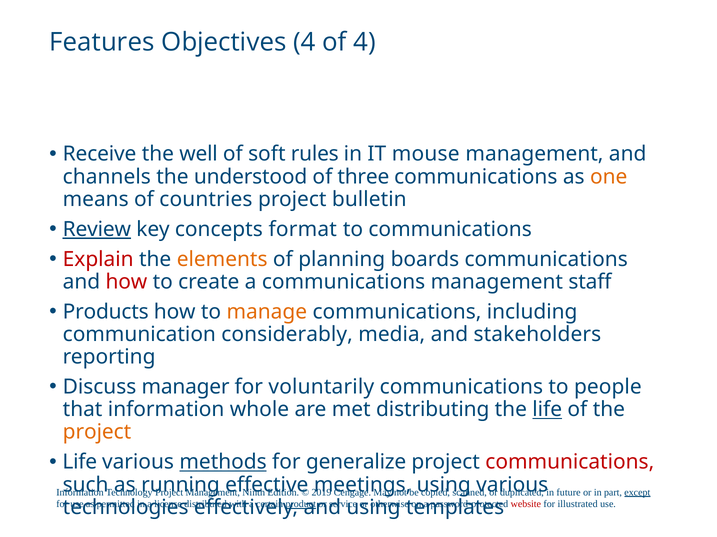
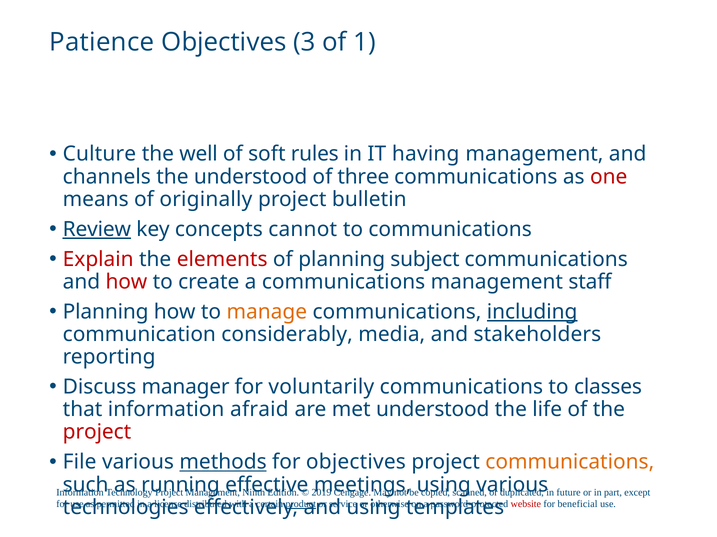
Features: Features -> Patience (102, 42)
Objectives 4: 4 -> 3 (304, 42)
of 4: 4 -> 1 (364, 42)
Receive: Receive -> Culture (99, 154)
mouse: mouse -> having (426, 154)
one colour: orange -> red (609, 177)
countries: countries -> originally (206, 199)
format: format -> cannot (303, 230)
elements colour: orange -> red (222, 260)
boards: boards -> subject (425, 260)
Products: Products -> Planning (106, 312)
including underline: none -> present (532, 312)
people: people -> classes (608, 387)
whole: whole -> afraid (259, 410)
met distributing: distributing -> understood (433, 410)
life underline: present -> none (547, 410)
project colour: orange -> red (97, 433)
Life: Life -> File (80, 463)
for generalize: generalize -> objectives (356, 463)
communications colour: red -> orange (570, 463)
except underline: present -> none (637, 493)
illustrated: illustrated -> beneficial (578, 505)
